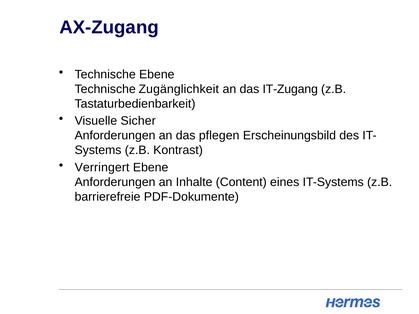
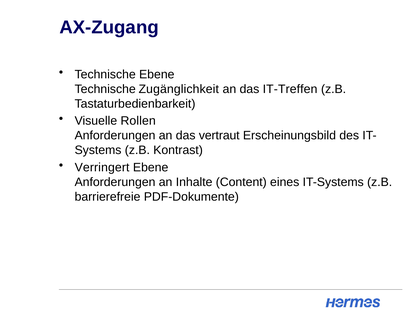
IT-Zugang: IT-Zugang -> IT-Treffen (290, 89)
Sicher: Sicher -> Rollen (138, 121)
pflegen: pflegen -> vertraut (219, 136)
